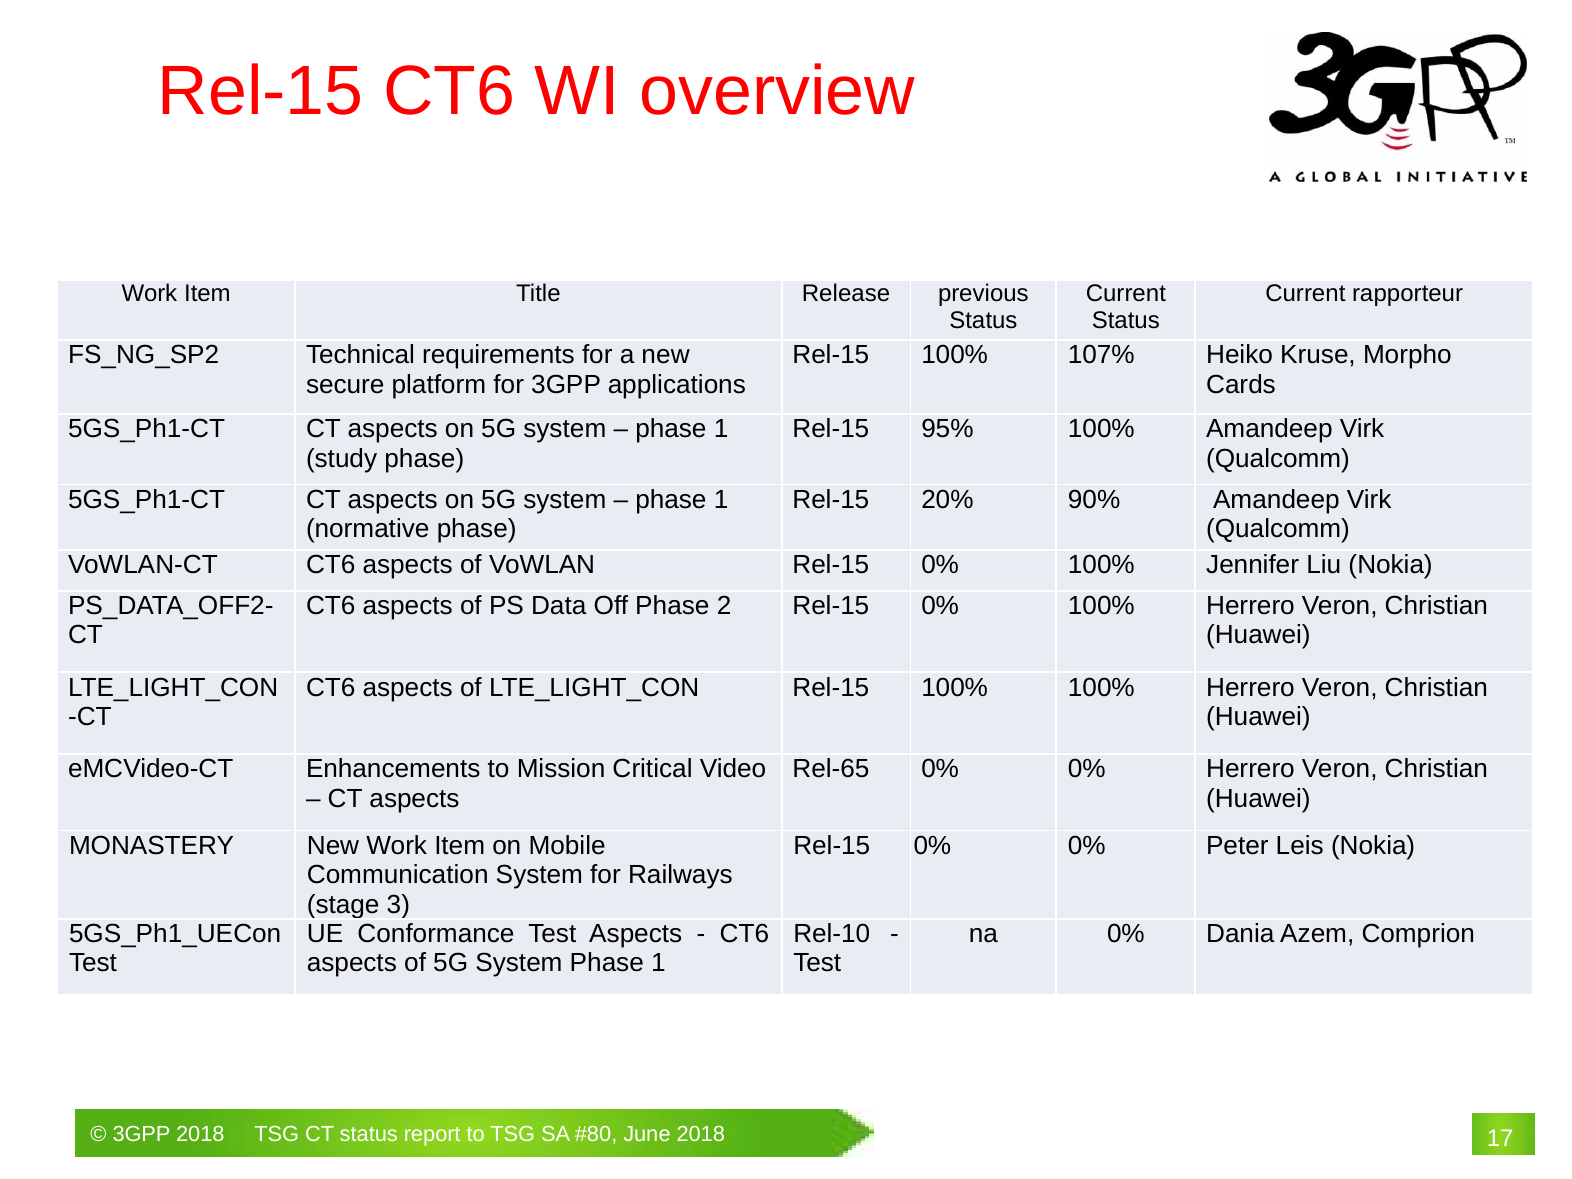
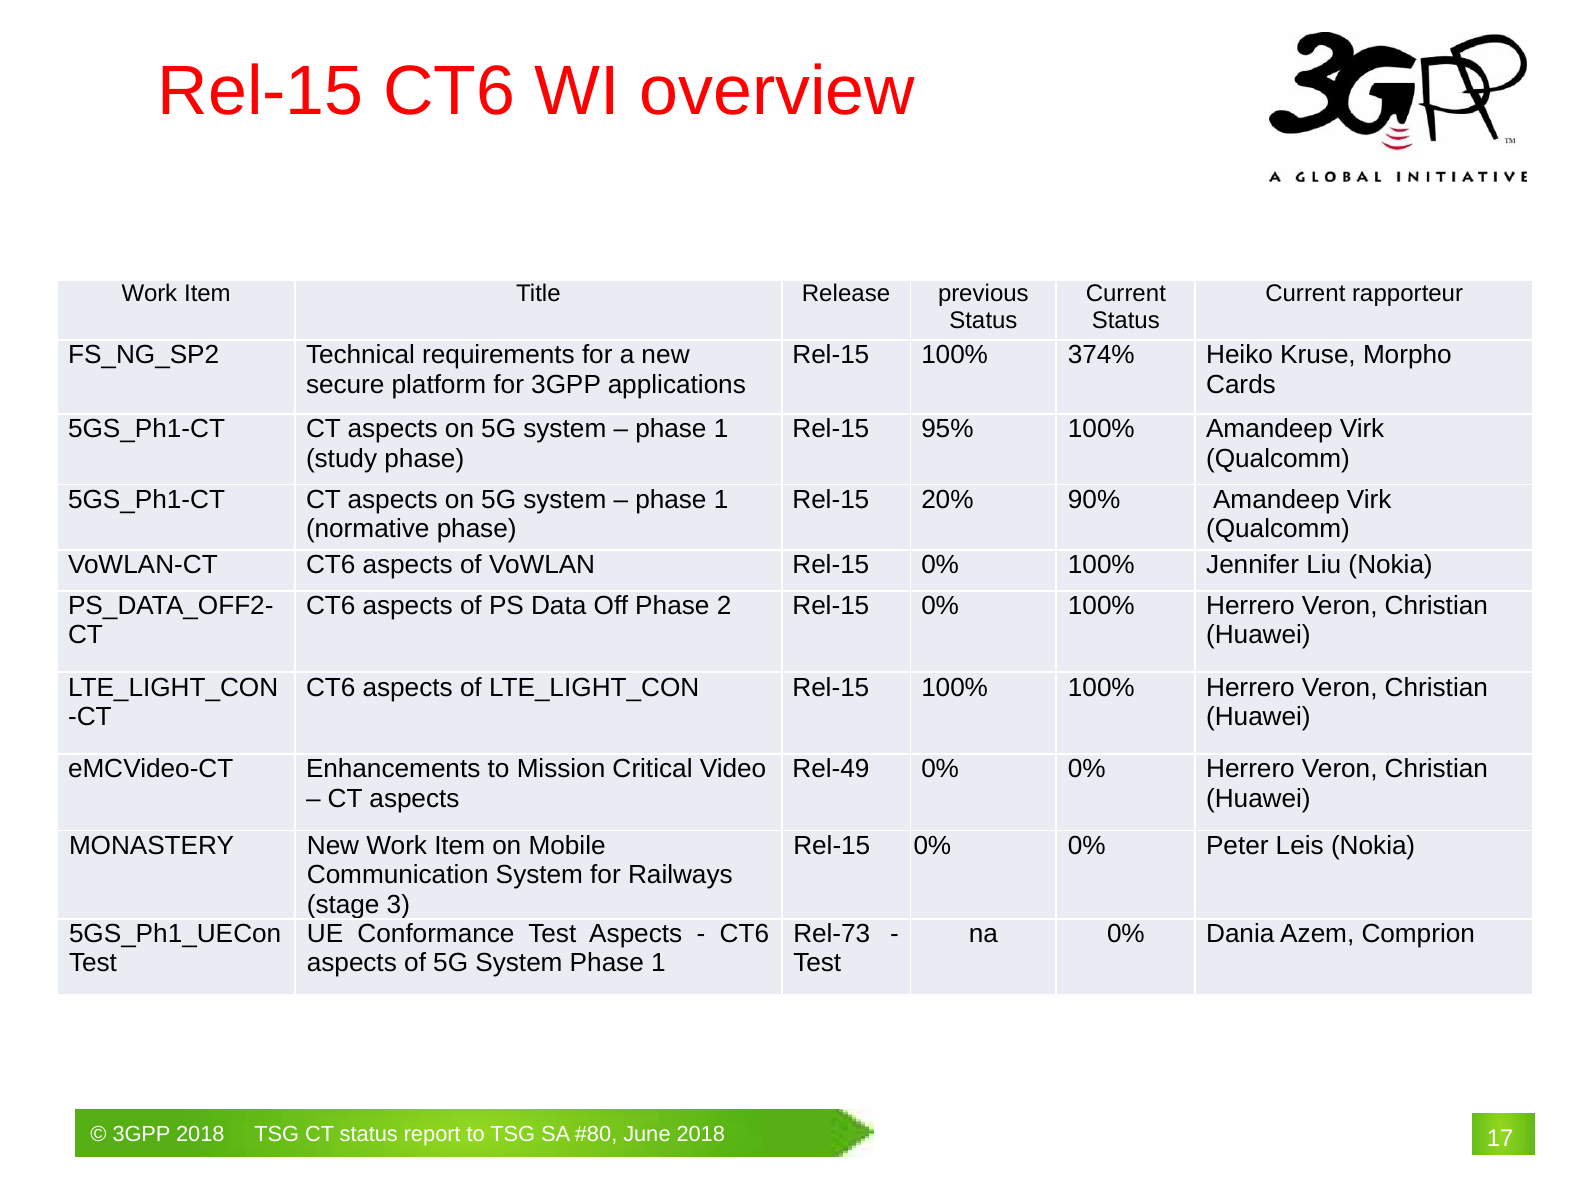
107%: 107% -> 374% (1101, 355)
Rel-65: Rel-65 -> Rel-49 (831, 769)
Rel-10: Rel-10 -> Rel-73 (832, 934)
